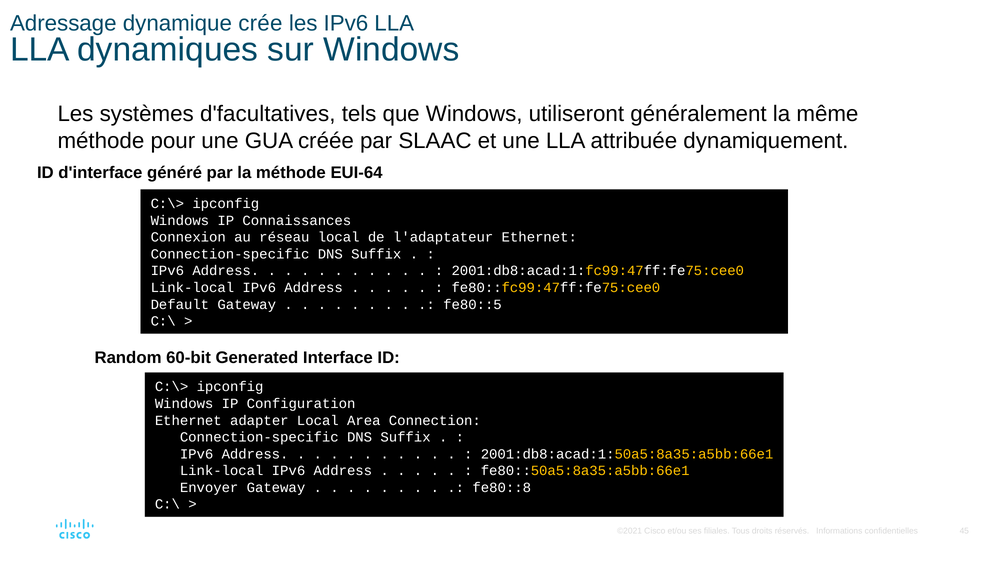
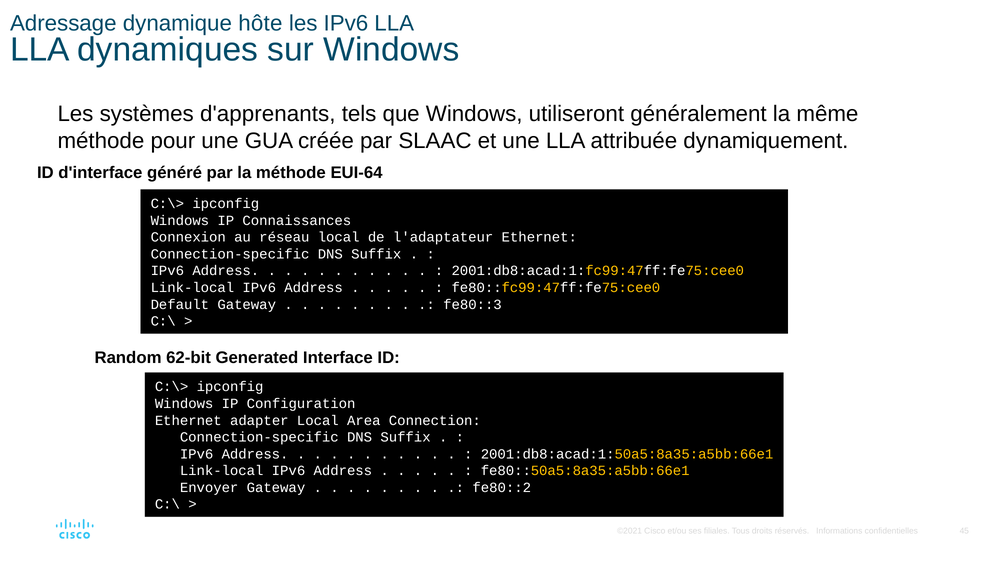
crée: crée -> hôte (260, 23)
d'facultatives: d'facultatives -> d'apprenants (268, 114)
fe80::5: fe80::5 -> fe80::3 (472, 305)
60-bit: 60-bit -> 62-bit (189, 358)
fe80::8: fe80::8 -> fe80::2 (502, 488)
